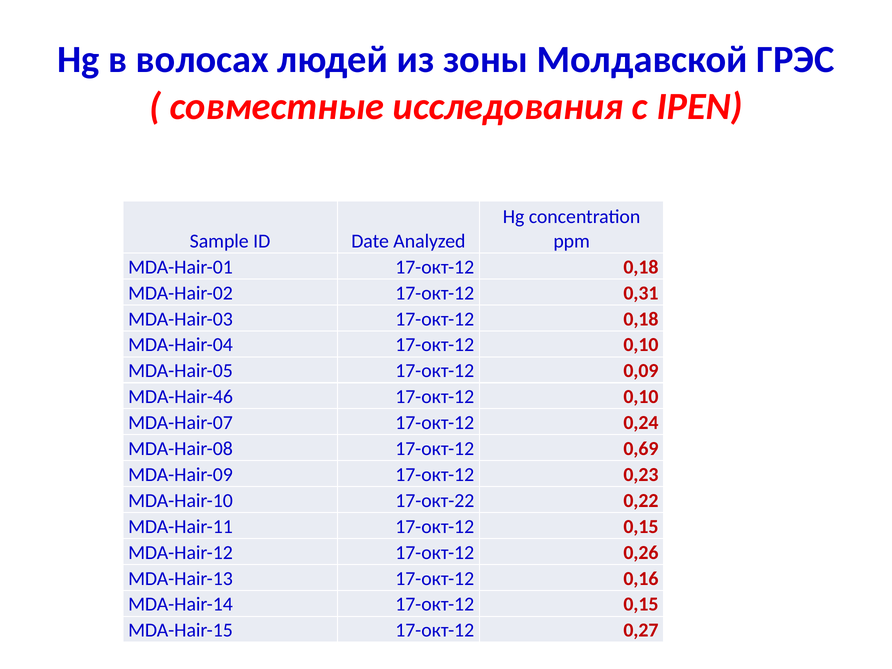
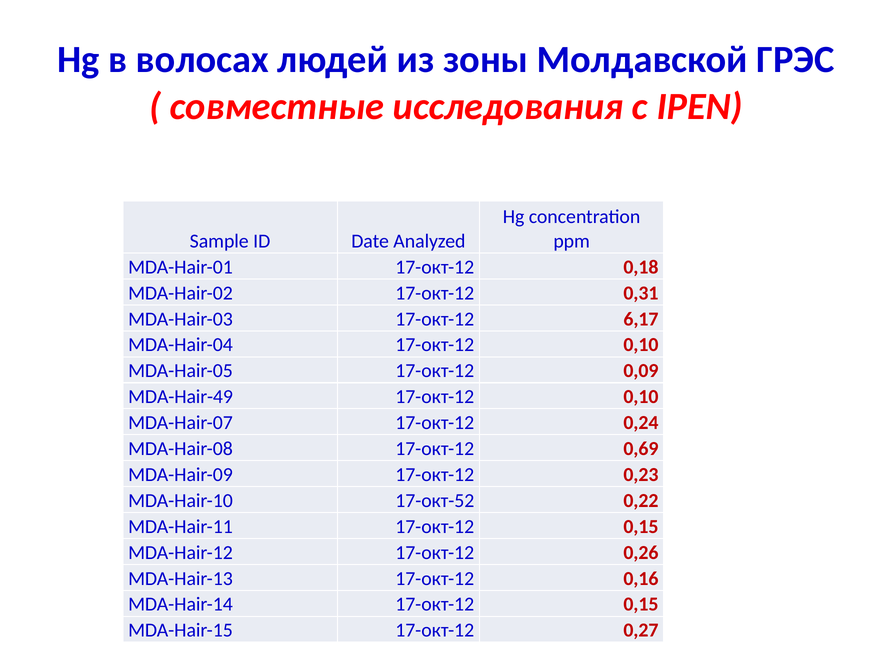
MDA-Hair-03 17-окт-12 0,18: 0,18 -> 6,17 (641, 319)
MDA-Hair-46: MDA-Hair-46 -> MDA-Hair-49 (181, 397)
17-окт-22: 17-окт-22 -> 17-окт-52 (435, 501)
